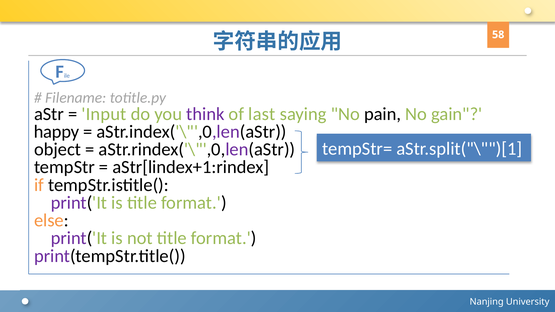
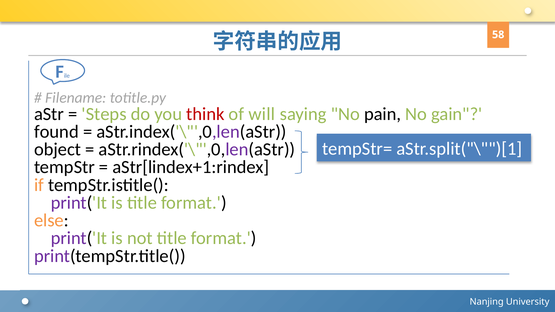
Input: Input -> Steps (104, 114)
think colour: purple -> red (205, 114)
last: last -> will (262, 114)
happy: happy -> found (56, 132)
